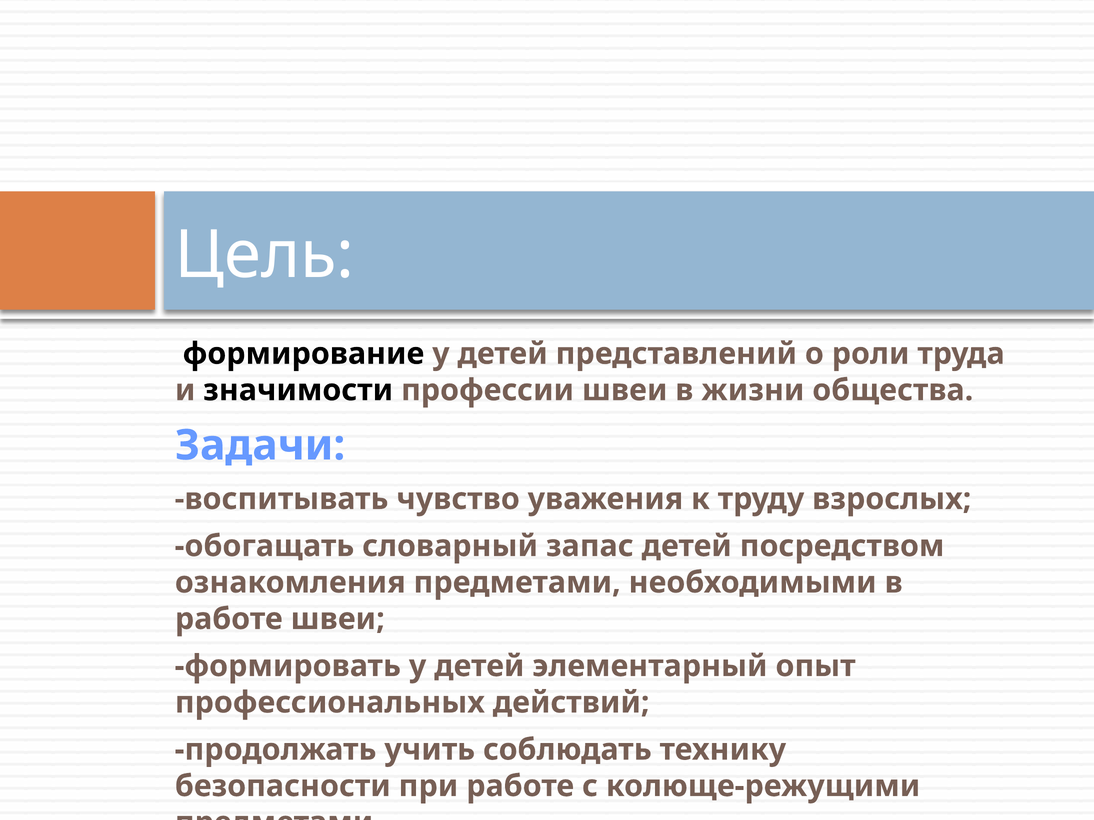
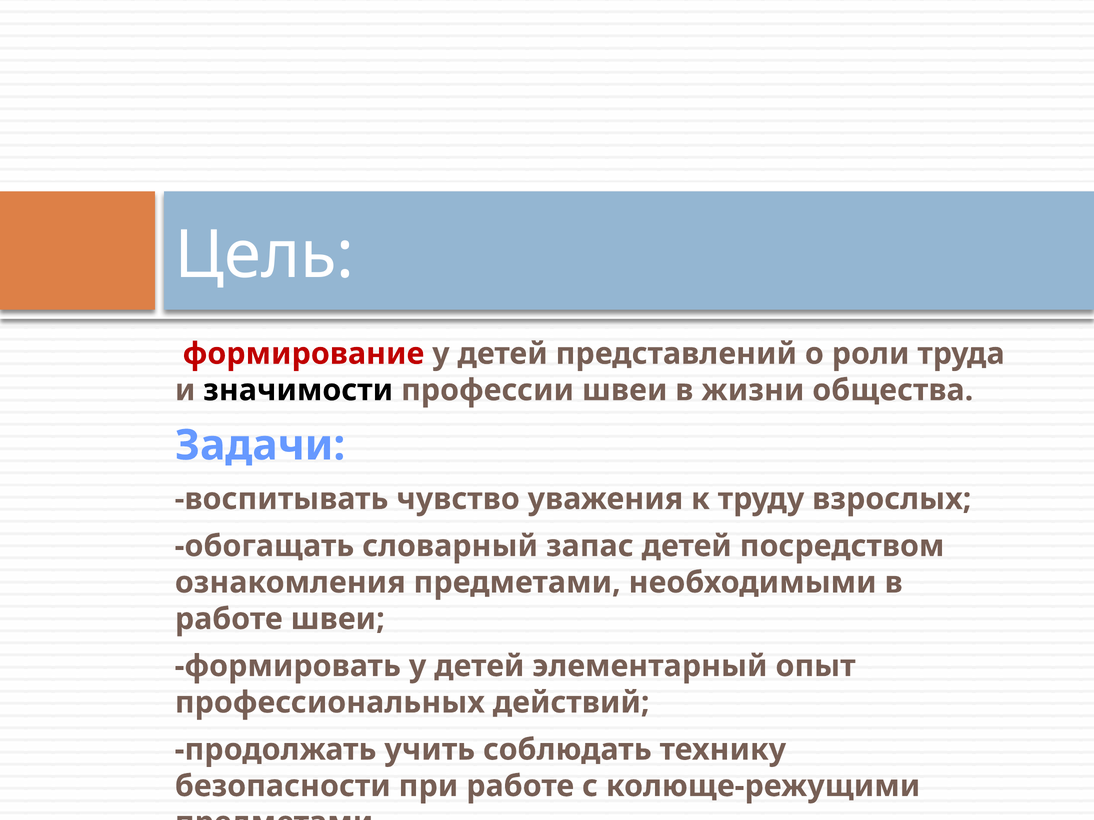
формирование colour: black -> red (303, 354)
